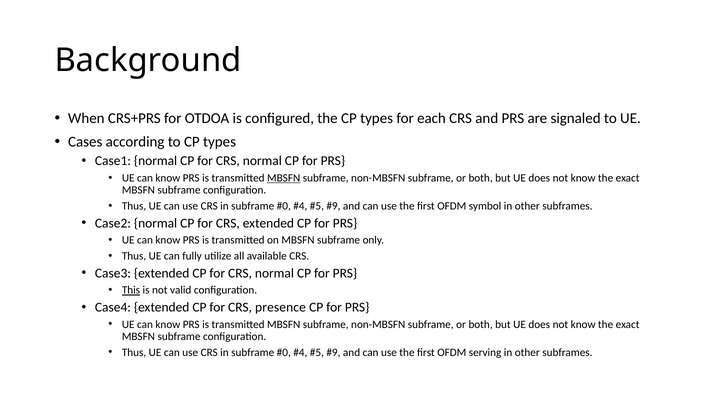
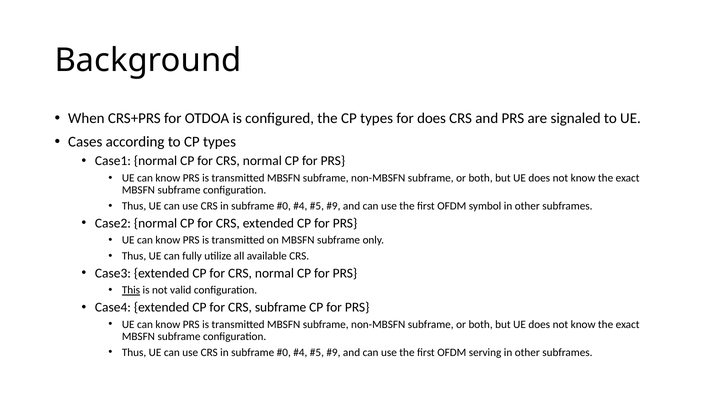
for each: each -> does (432, 118)
MBSFN underline: present -> none (284, 178)
CRS presence: presence -> subframe (281, 307)
